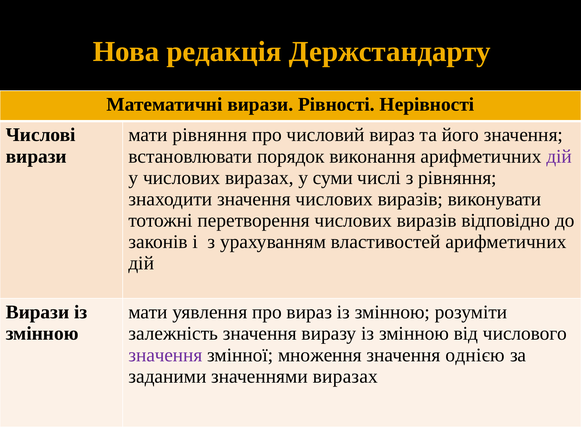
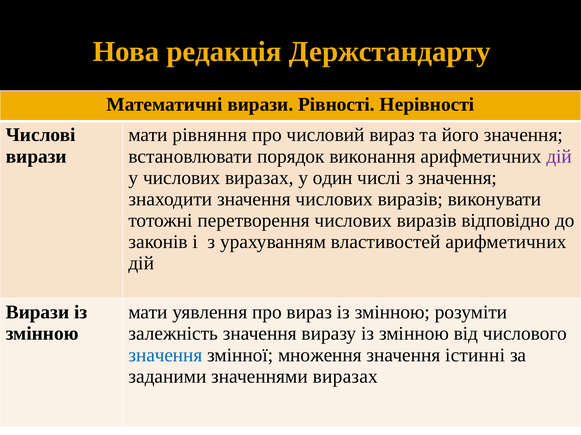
суми: суми -> один (333, 178)
з рівняння: рівняння -> значення (458, 178)
значення colour: purple -> blue (165, 356)
однією: однією -> істинні (475, 356)
